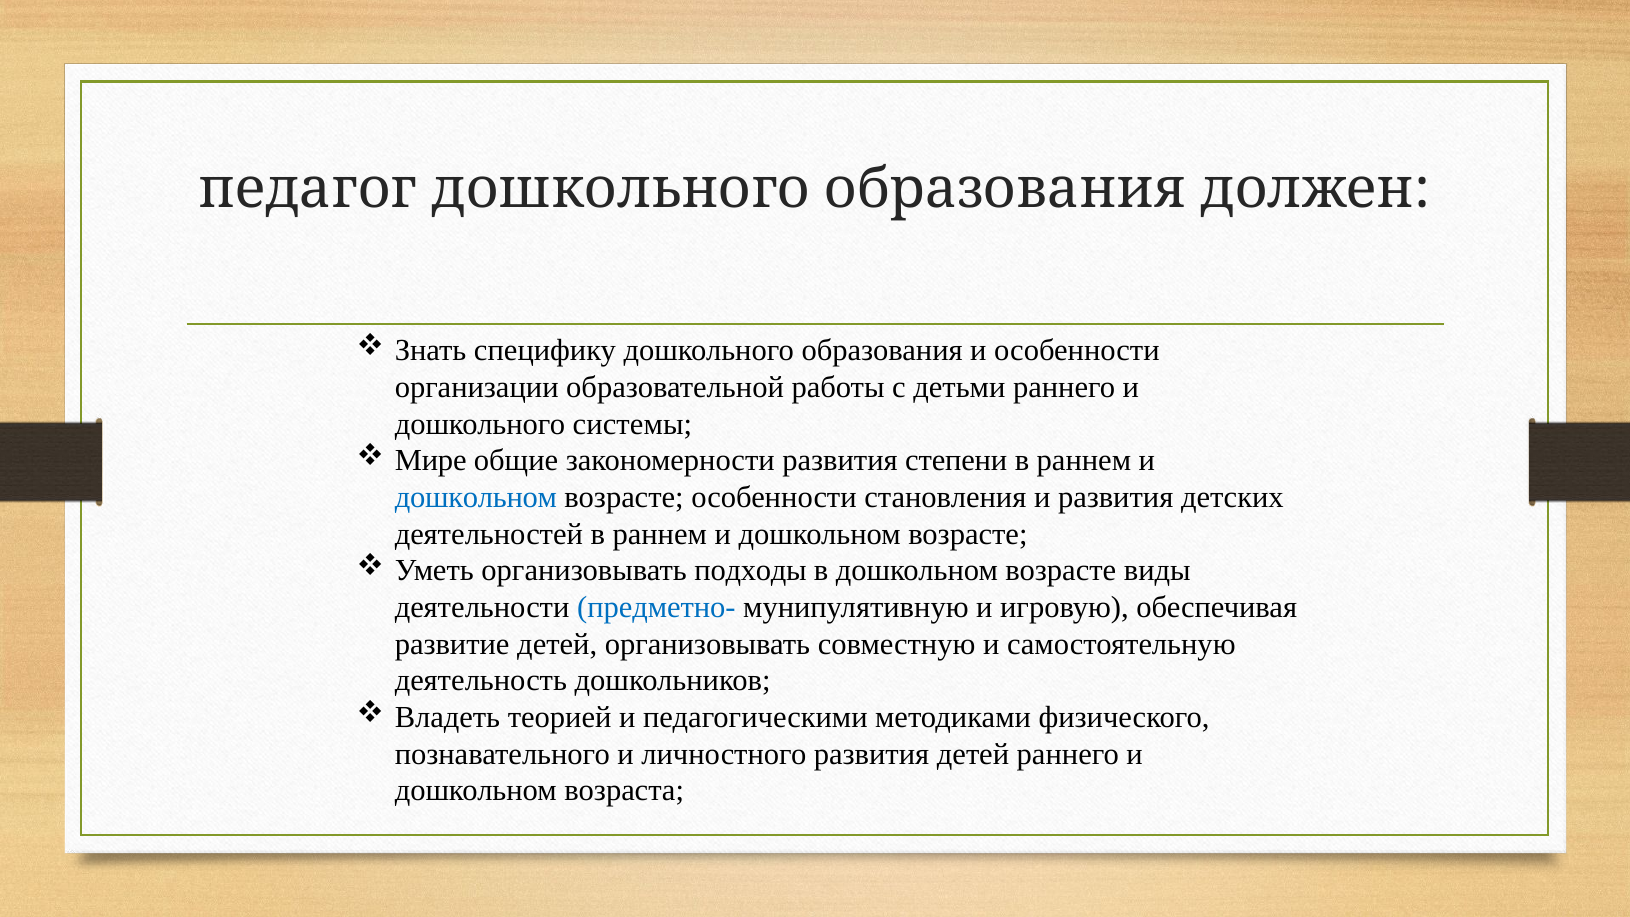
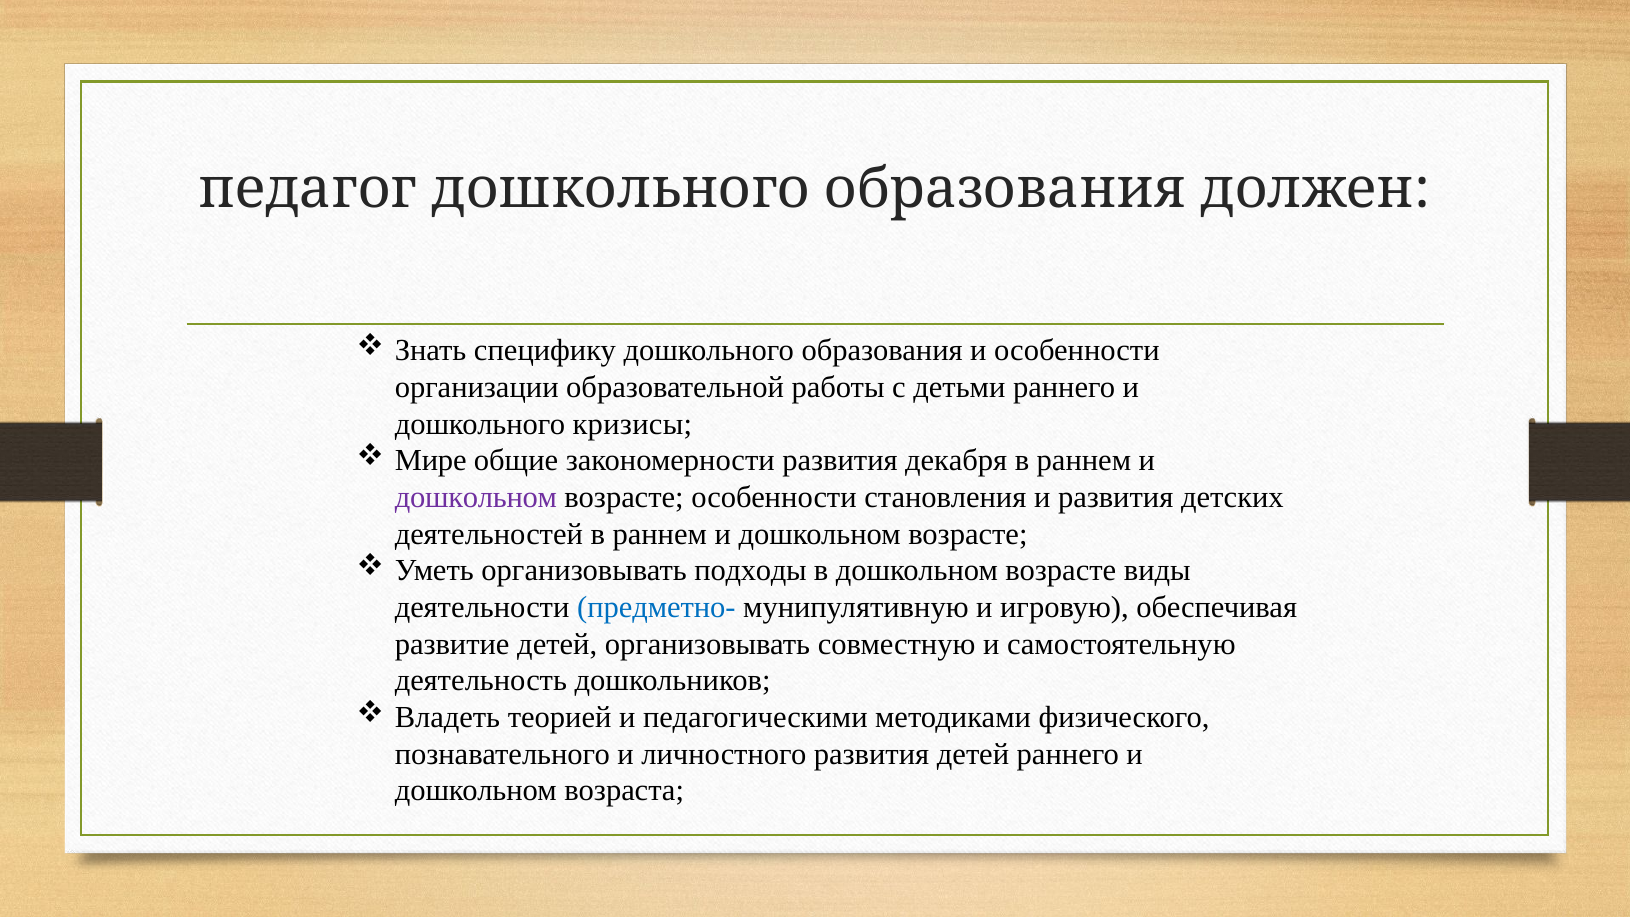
системы: системы -> кризисы (632, 424)
степени: степени -> декабря (956, 461)
дошкольном colour: blue -> purple (476, 497)
